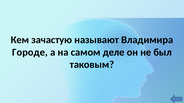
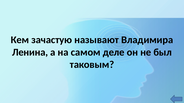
Городе: Городе -> Ленина (30, 52)
